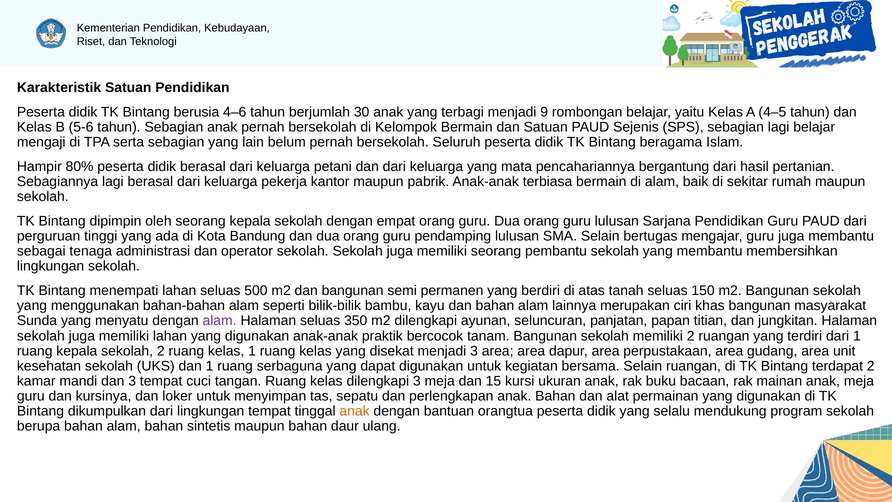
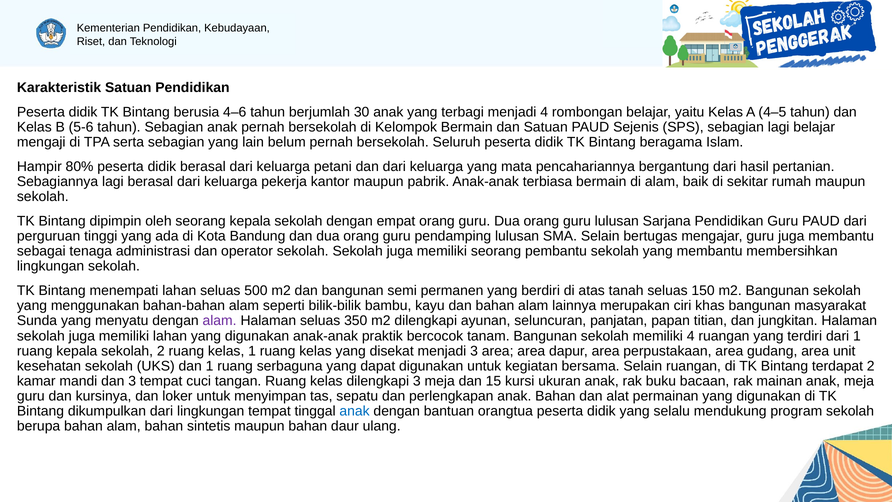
menjadi 9: 9 -> 4 (544, 112)
memiliki 2: 2 -> 4 (691, 336)
anak colour: orange -> blue (355, 411)
